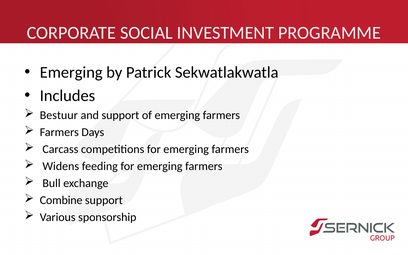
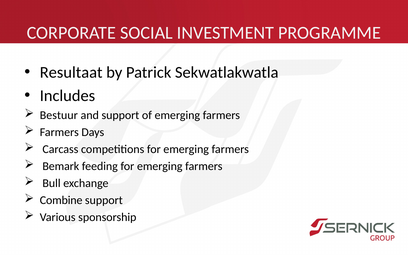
Emerging: Emerging -> Resultaat (71, 73)
Widens: Widens -> Bemark (61, 166)
